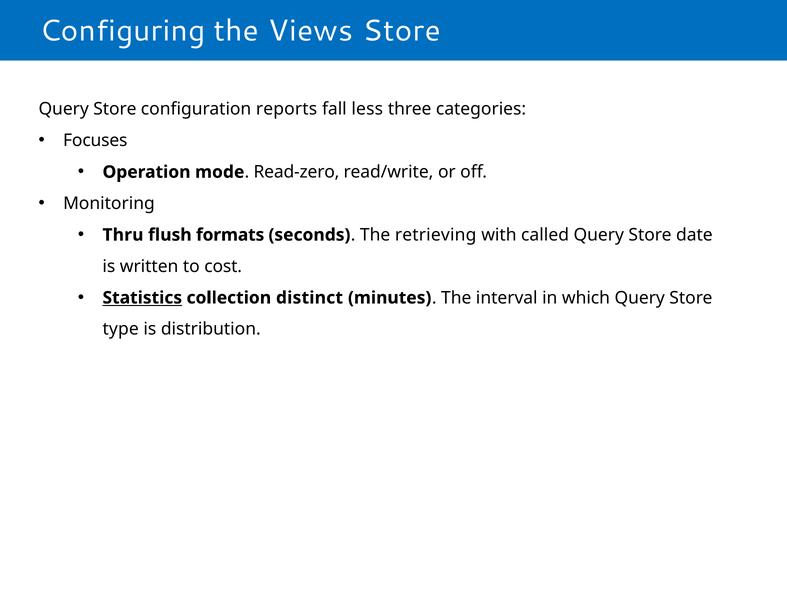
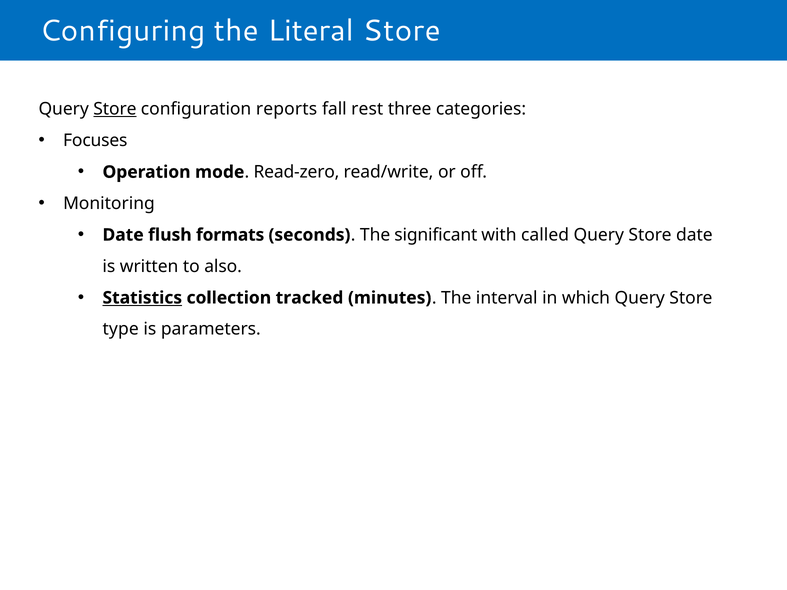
Views: Views -> Literal (311, 31)
Store underline: none -> present (115, 109)
less: less -> rest (367, 109)
Thru: Thru -> Date (123, 235)
retrieving: retrieving -> significant (436, 235)
cost: cost -> also (223, 266)
distinct: distinct -> tracked (310, 298)
distribution: distribution -> parameters (211, 329)
